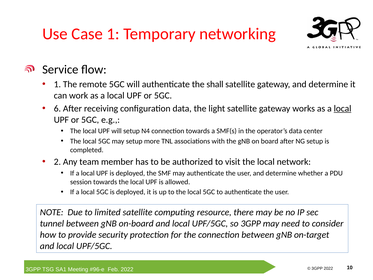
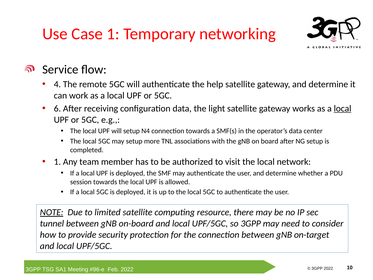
1: 1 -> 4 (57, 84)
shall: shall -> help (215, 84)
2: 2 -> 1 (57, 162)
NOTE underline: none -> present (52, 212)
